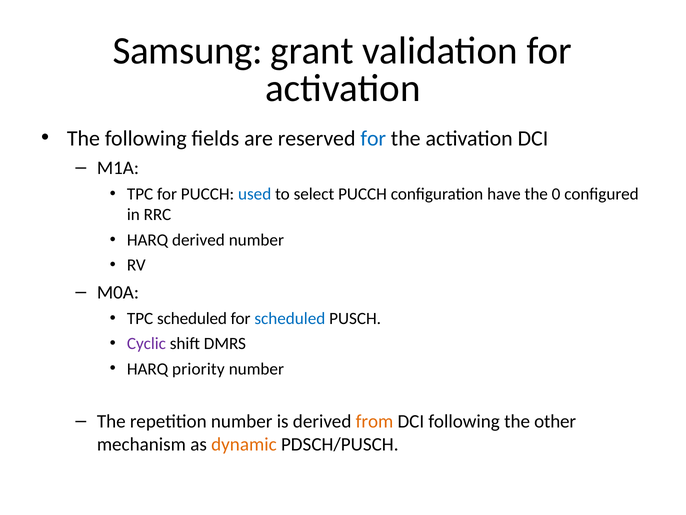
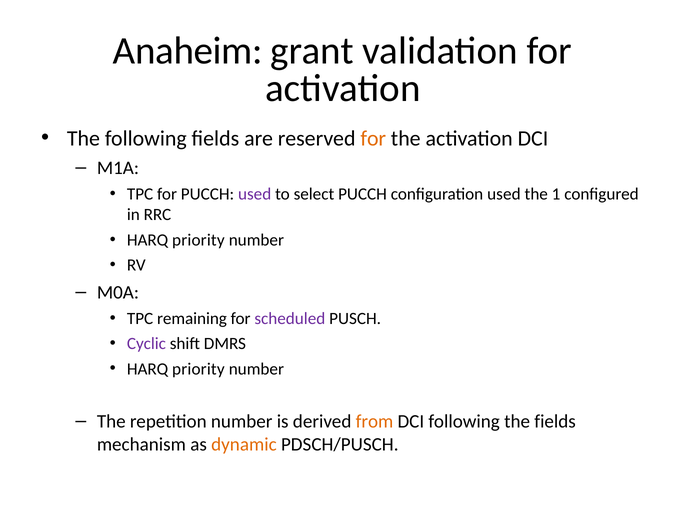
Samsung: Samsung -> Anaheim (188, 51)
for colour: blue -> orange (373, 138)
used colour: blue -> purple (255, 194)
configuration have: have -> used (504, 194)
0: 0 -> 1 (556, 194)
derived: derived -> priority (198, 240)
TPC scheduled: scheduled -> remaining (192, 318)
scheduled colour: blue -> purple (290, 318)
the other: other -> fields (555, 421)
